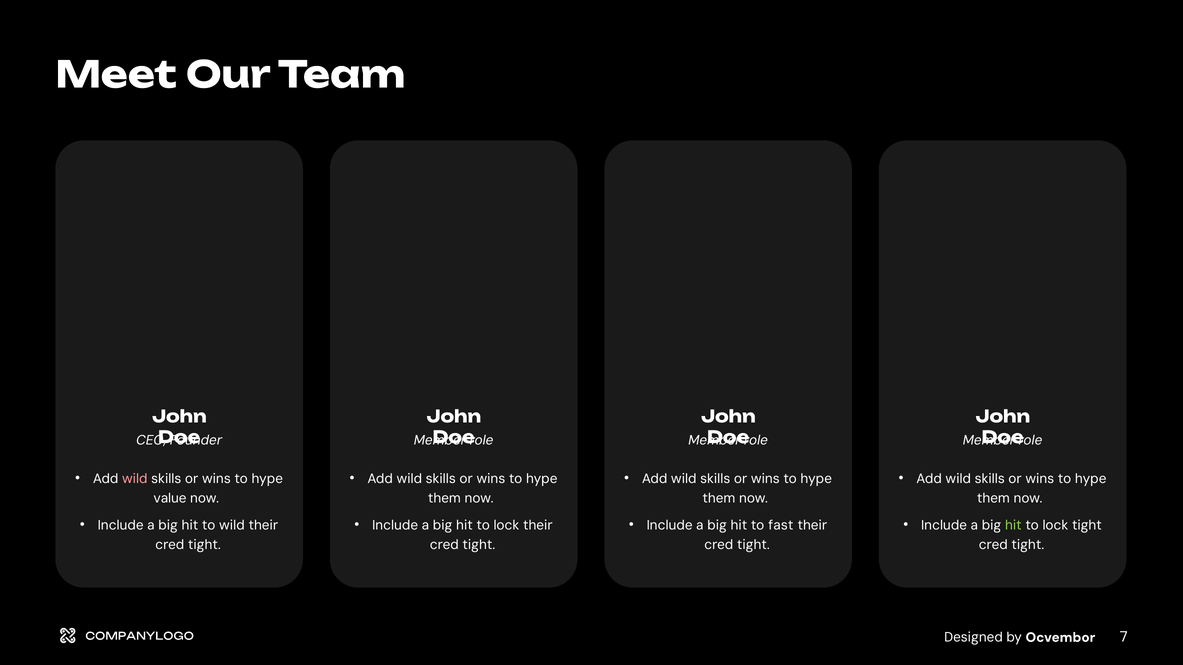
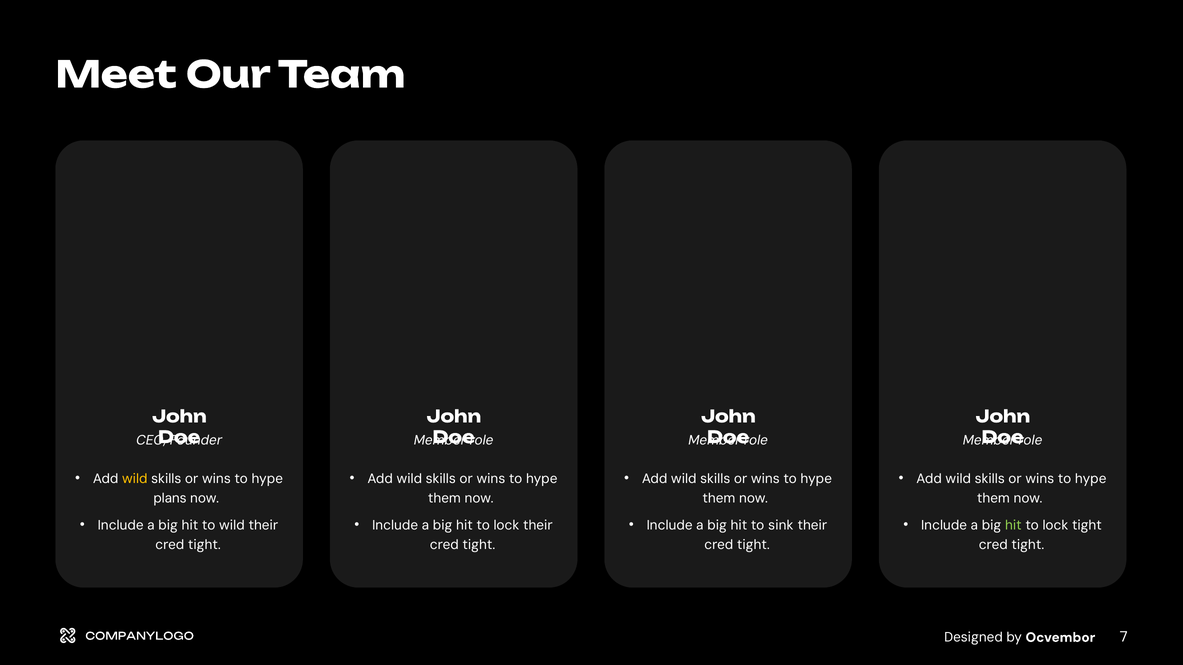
wild colour: pink -> yellow (135, 479)
value: value -> plans (170, 498)
fast: fast -> sink (781, 525)
